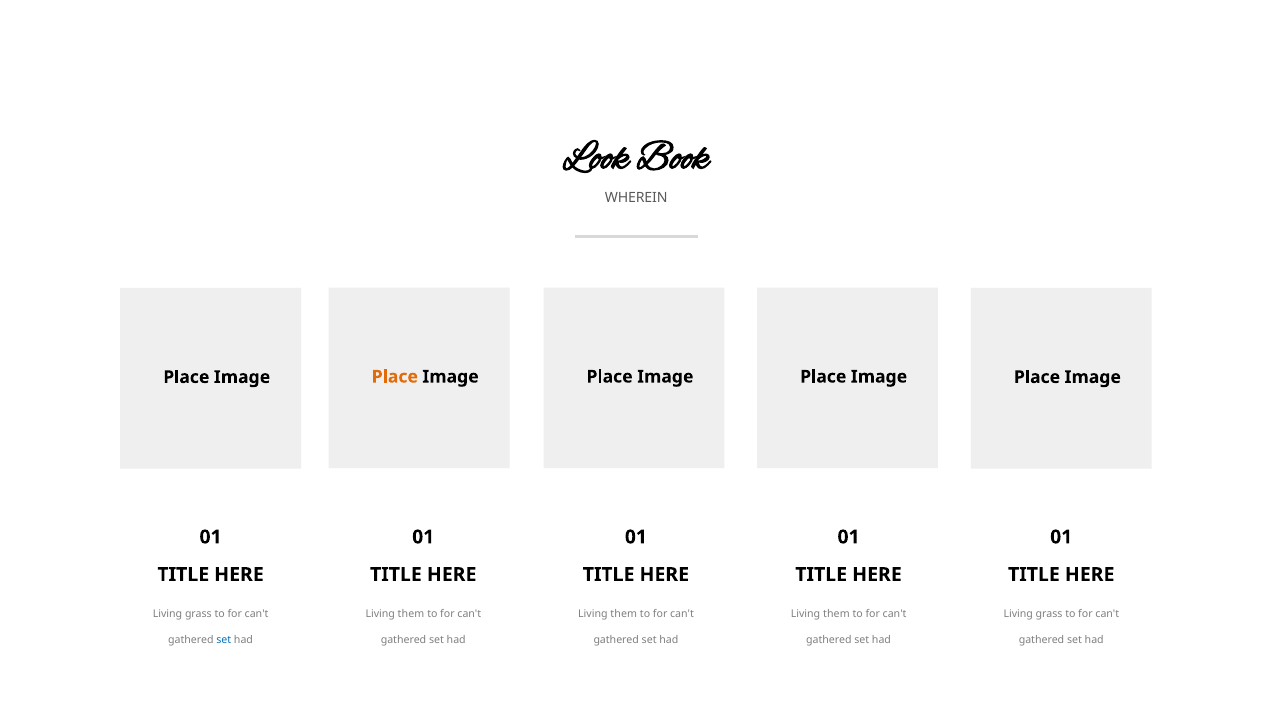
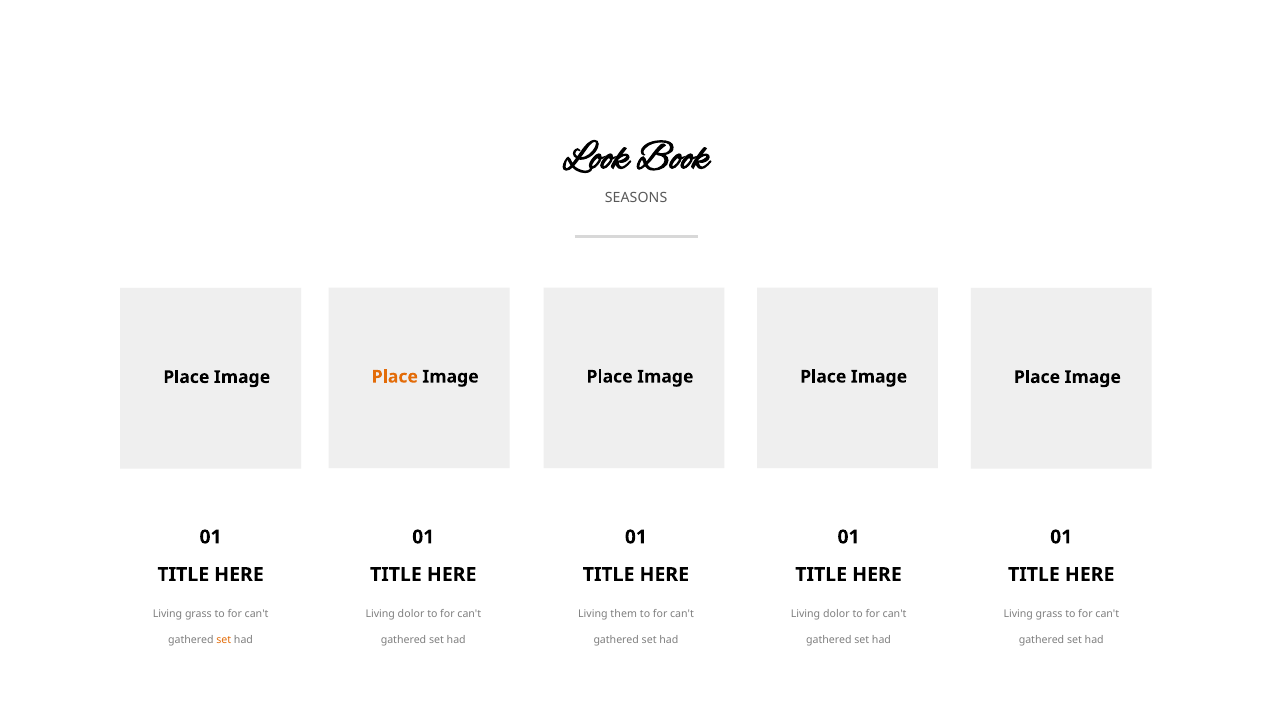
WHEREIN: WHEREIN -> SEASONS (636, 198)
them: them -> dolor (411, 615)
them: them -> dolor (836, 615)
set colour: blue -> orange (224, 640)
